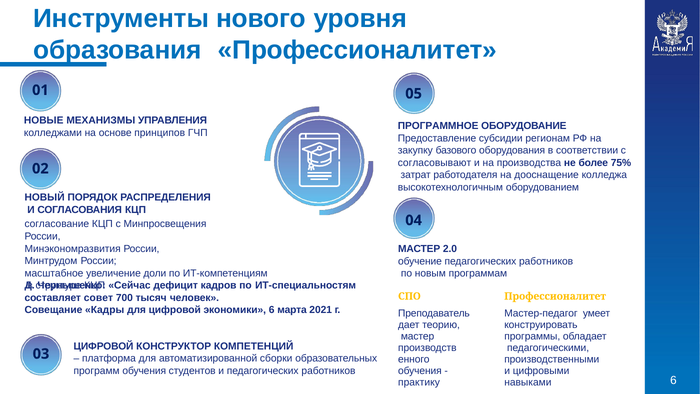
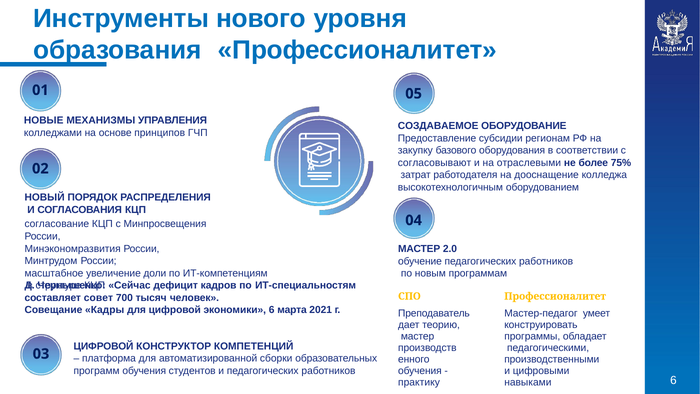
ПРОГРАММНОЕ: ПРОГРАММНОЕ -> СОЗДАВАЕМОЕ (438, 126)
производства: производства -> отраслевыми (529, 163)
